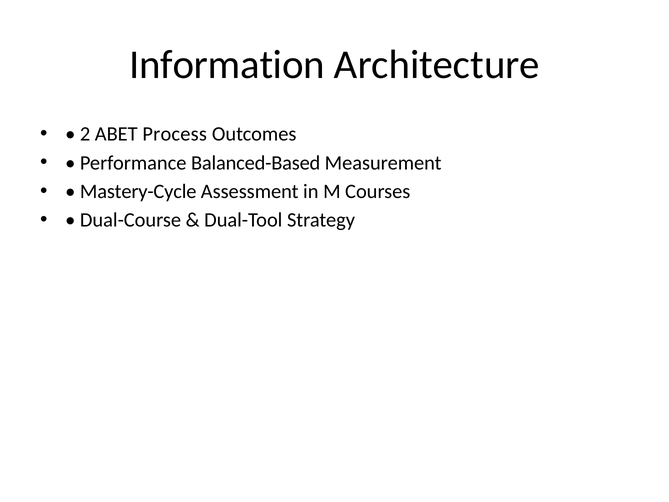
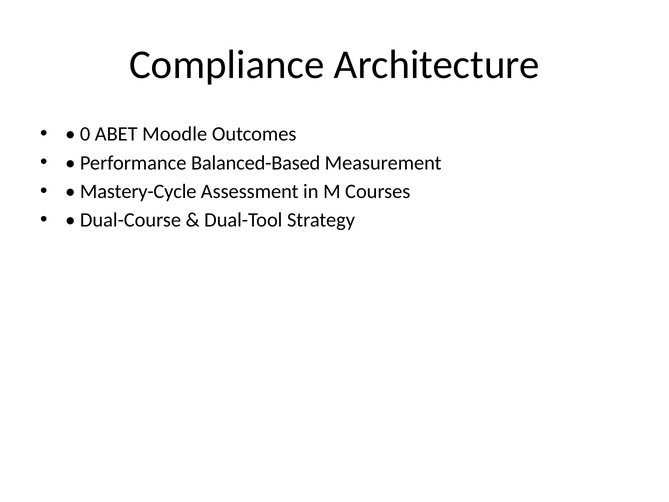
Information: Information -> Compliance (227, 65)
2: 2 -> 0 (85, 134)
Process: Process -> Moodle (175, 134)
